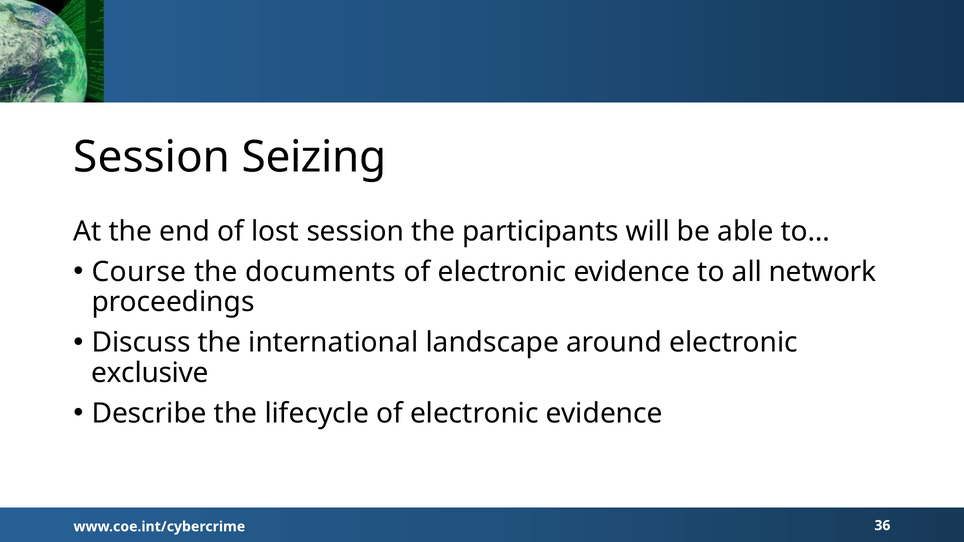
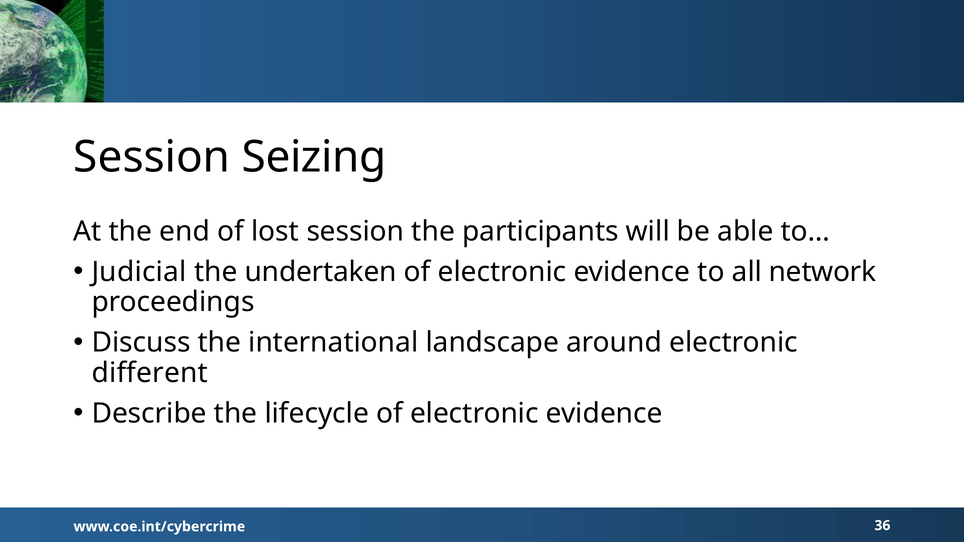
Course: Course -> Judicial (139, 272)
documents: documents -> undertaken (321, 272)
exclusive: exclusive -> different (150, 373)
